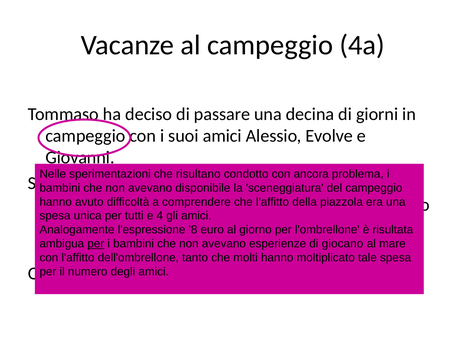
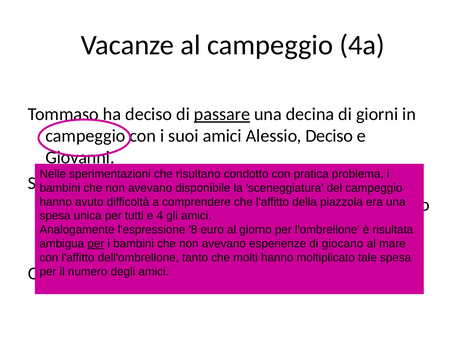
passare underline: none -> present (222, 114)
Alessio Evolve: Evolve -> Deciso (329, 136)
ancora: ancora -> pratica (311, 174)
